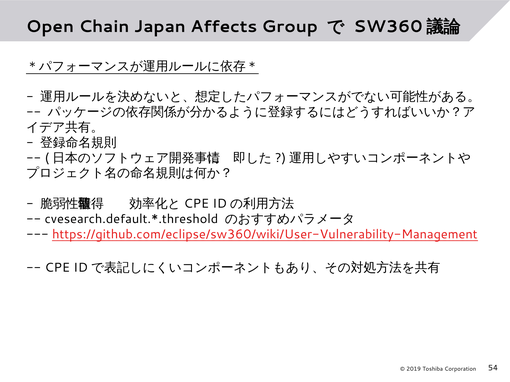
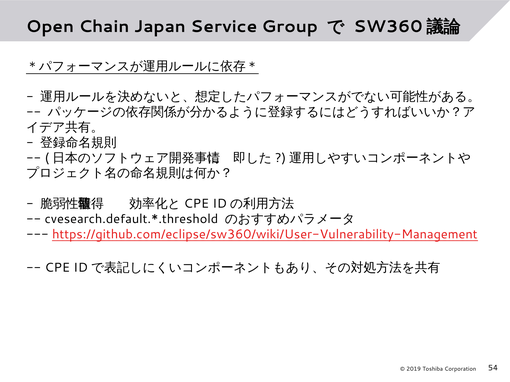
Affects: Affects -> Service (224, 26)
